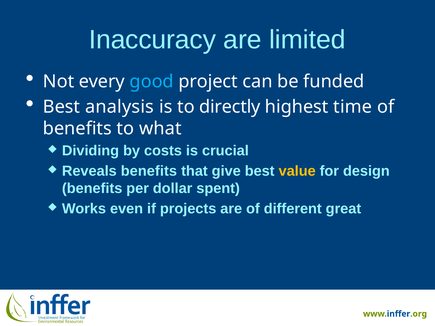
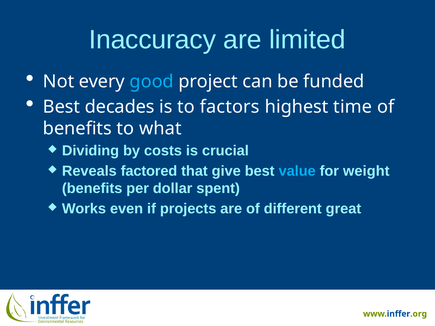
analysis: analysis -> decades (120, 107)
directly: directly -> factors (230, 107)
Reveals benefits: benefits -> factored (149, 171)
value colour: yellow -> light blue (297, 171)
design: design -> weight (366, 171)
